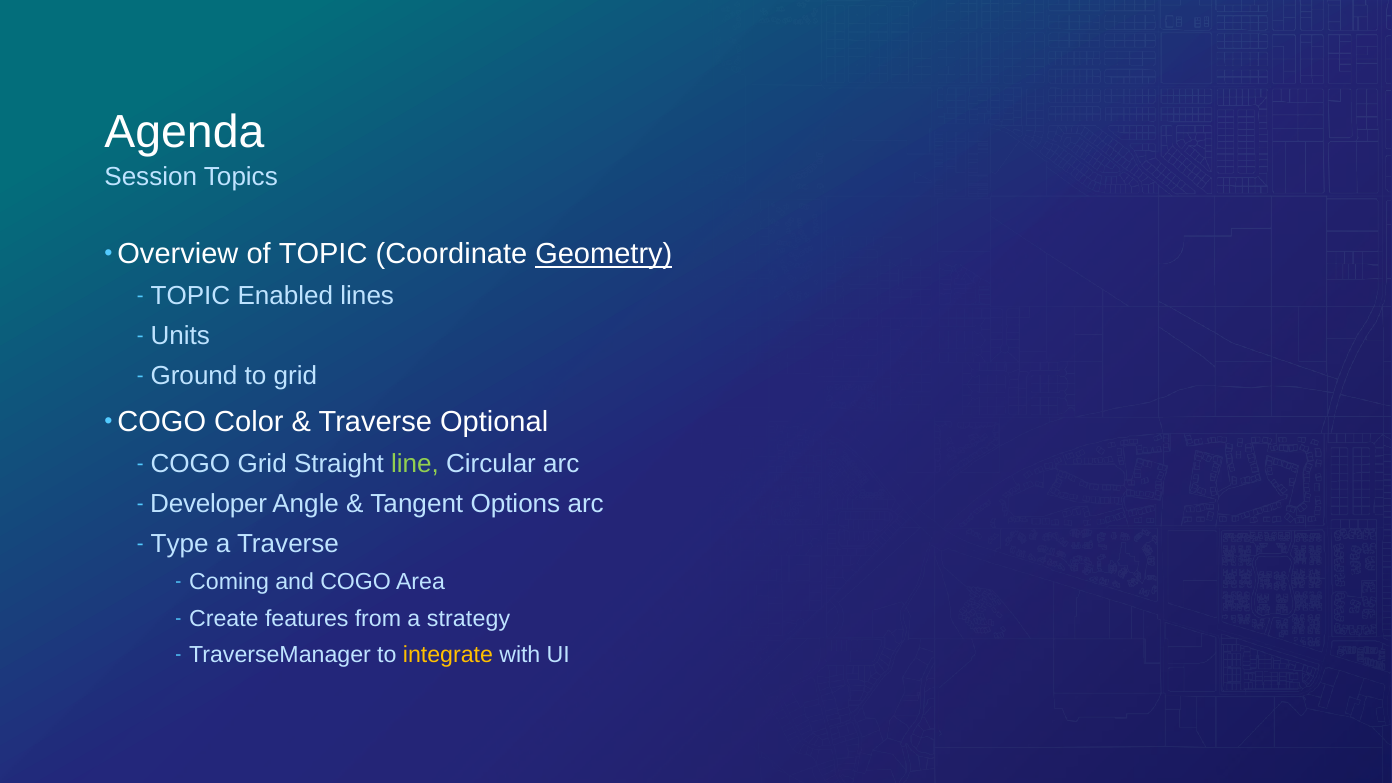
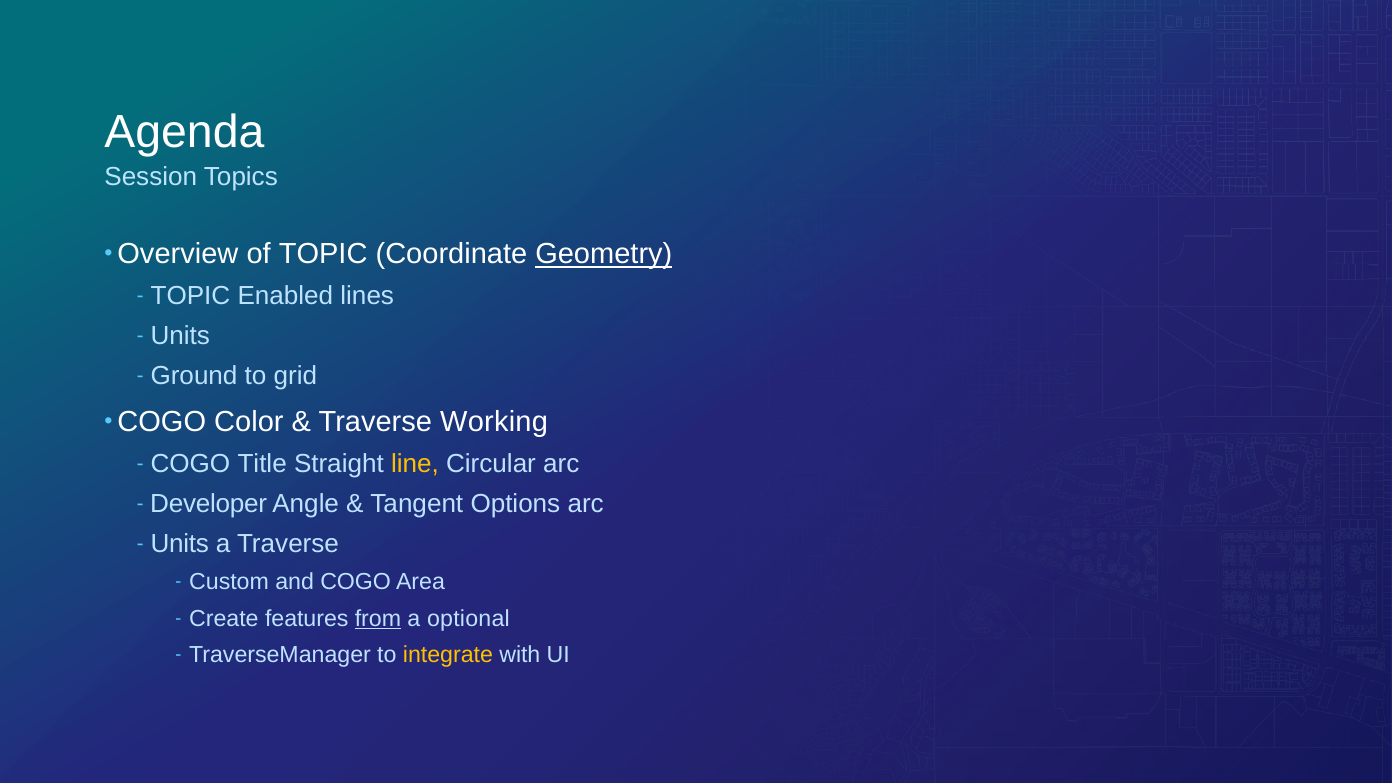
Optional: Optional -> Working (494, 422)
COGO Grid: Grid -> Title (262, 464)
line colour: light green -> yellow (415, 464)
Type: Type -> Units (180, 544)
Coming: Coming -> Custom (229, 582)
from underline: none -> present (378, 619)
strategy: strategy -> optional (468, 619)
